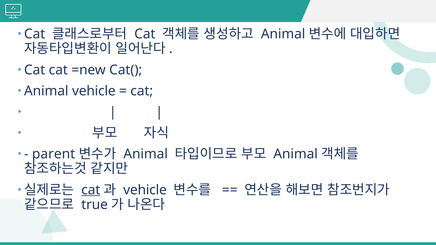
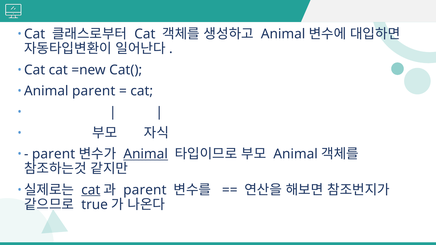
Animal vehicle: vehicle -> parent (94, 91)
Animal underline: none -> present (146, 154)
vehicle: vehicle -> parent (145, 190)
